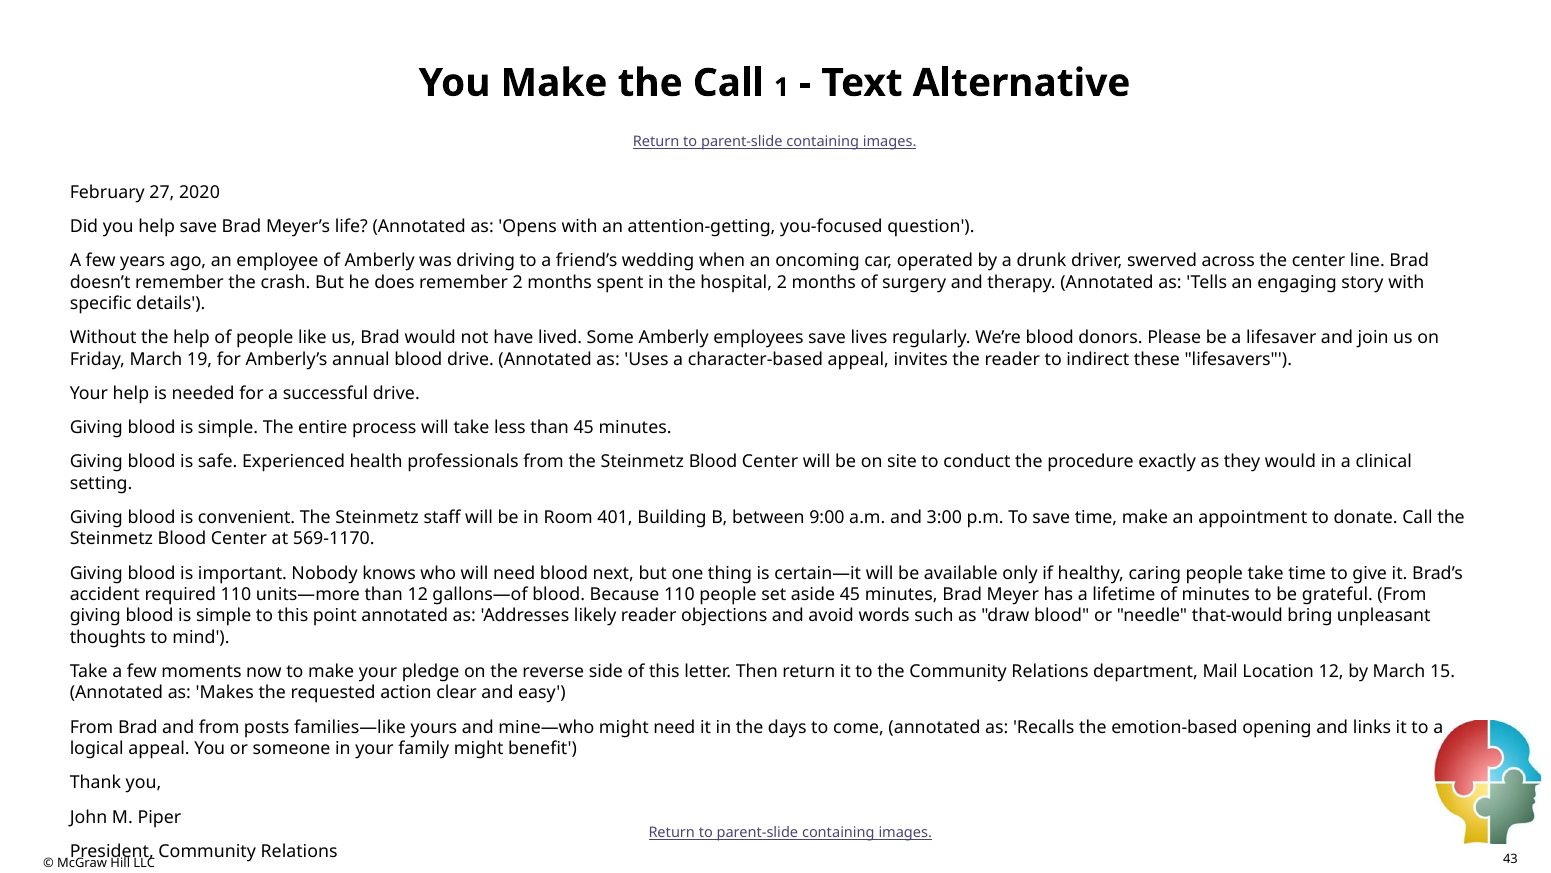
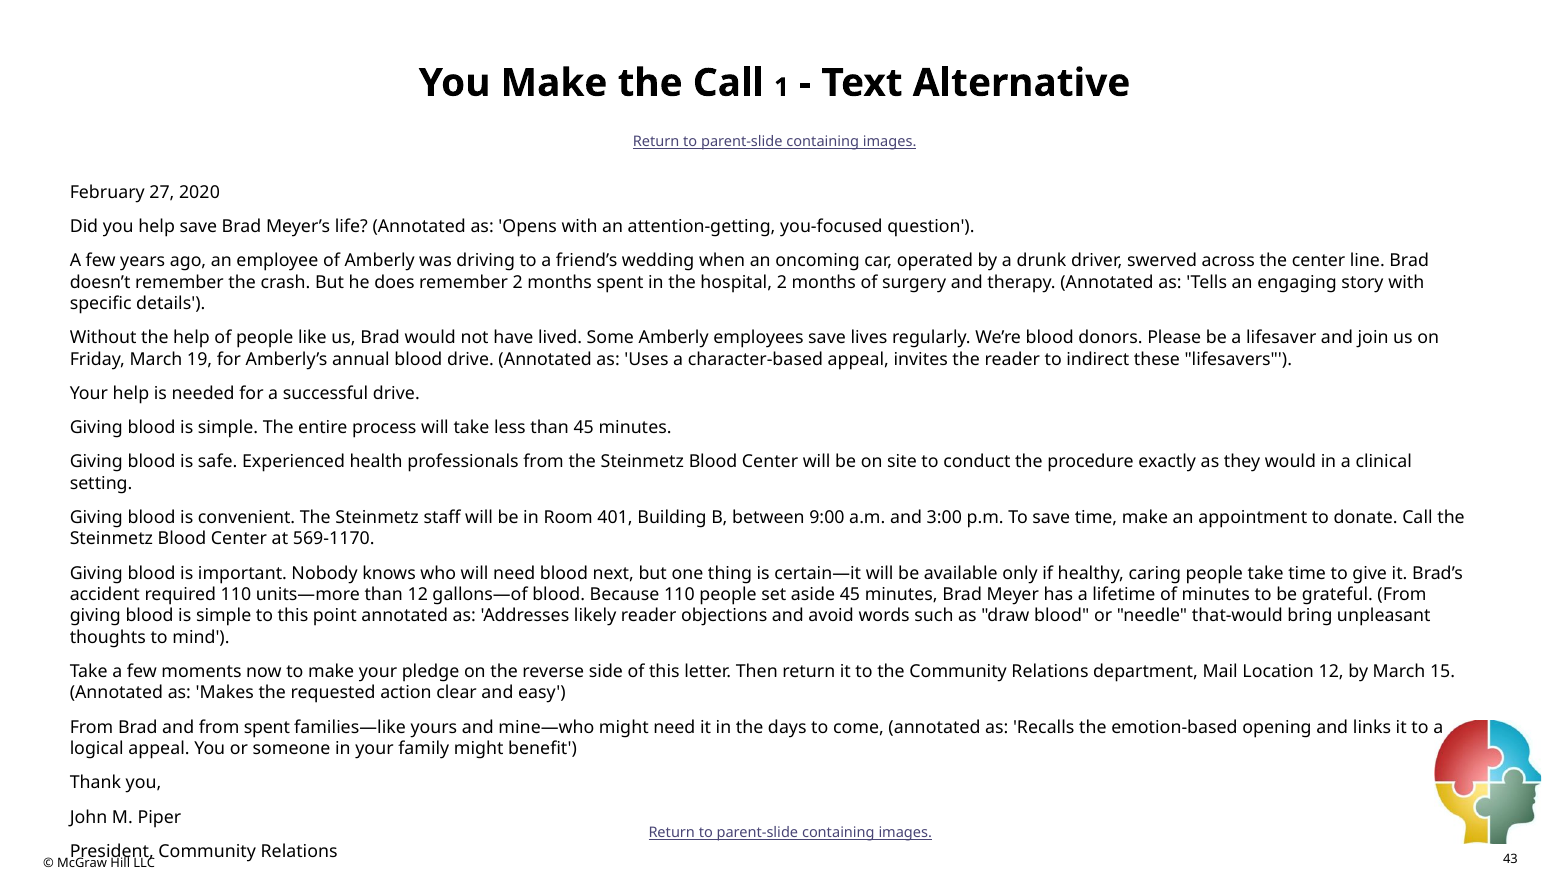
from posts: posts -> spent (267, 727)
